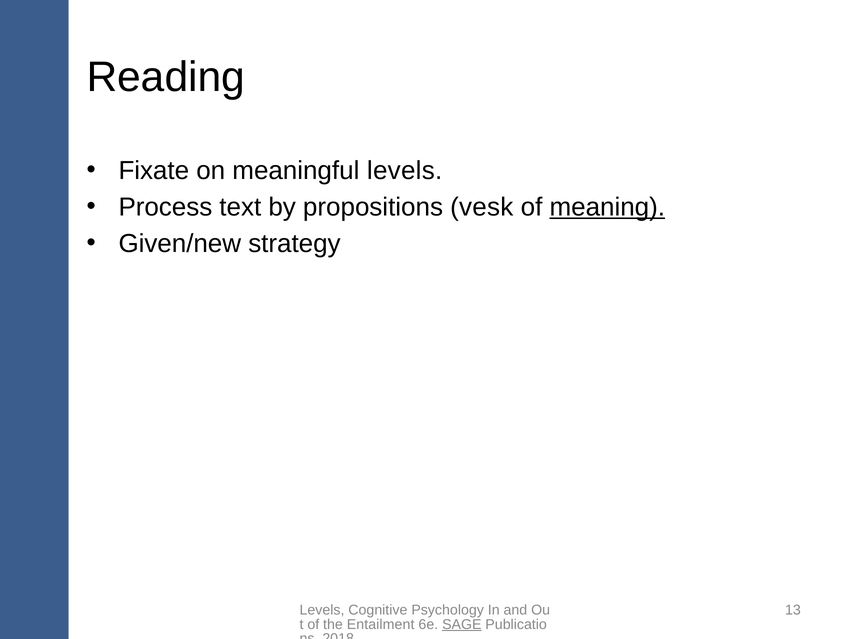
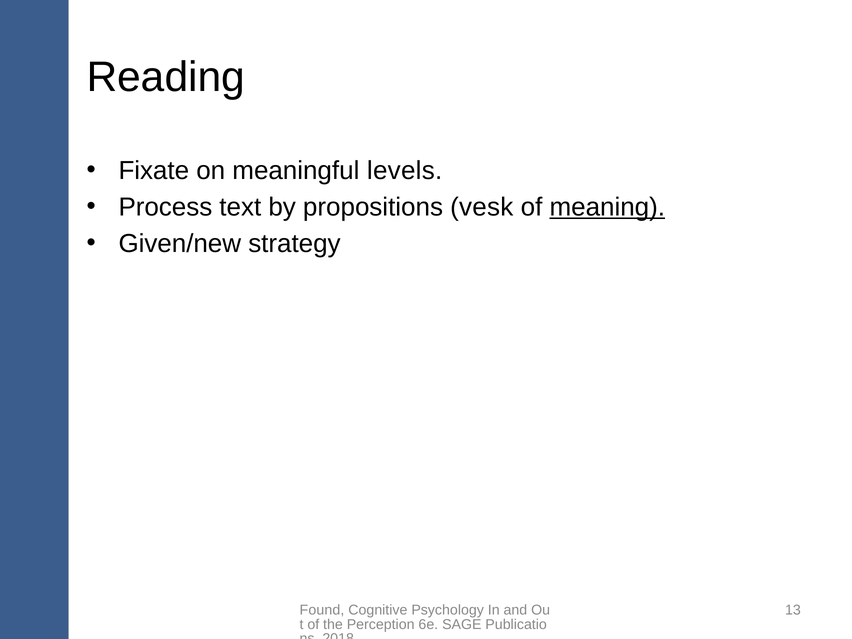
Levels: Levels -> Found (322, 610)
Entailment: Entailment -> Perception (381, 624)
SAGE underline: present -> none (462, 624)
